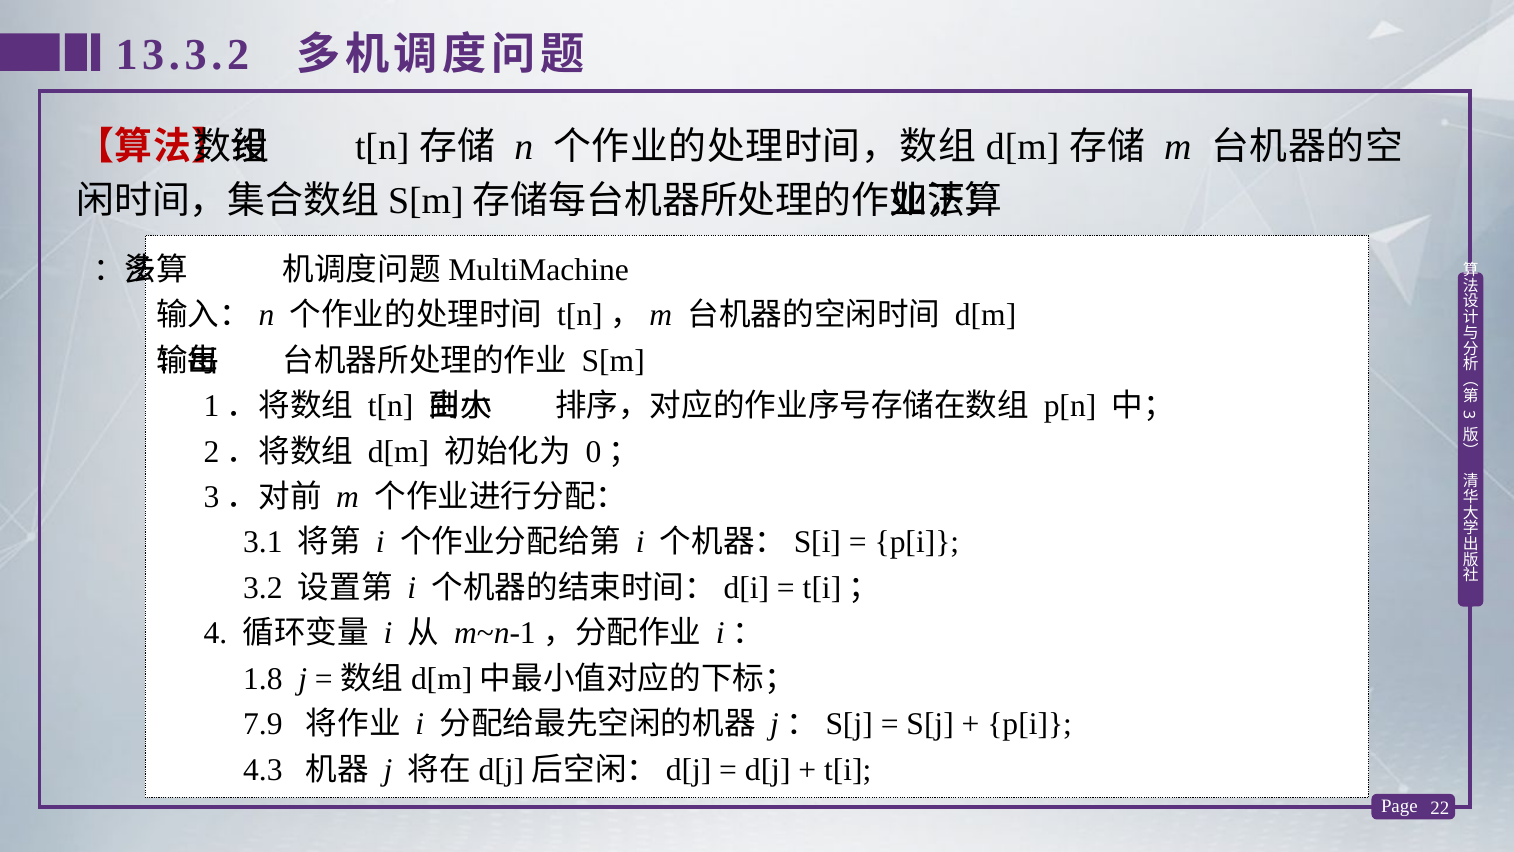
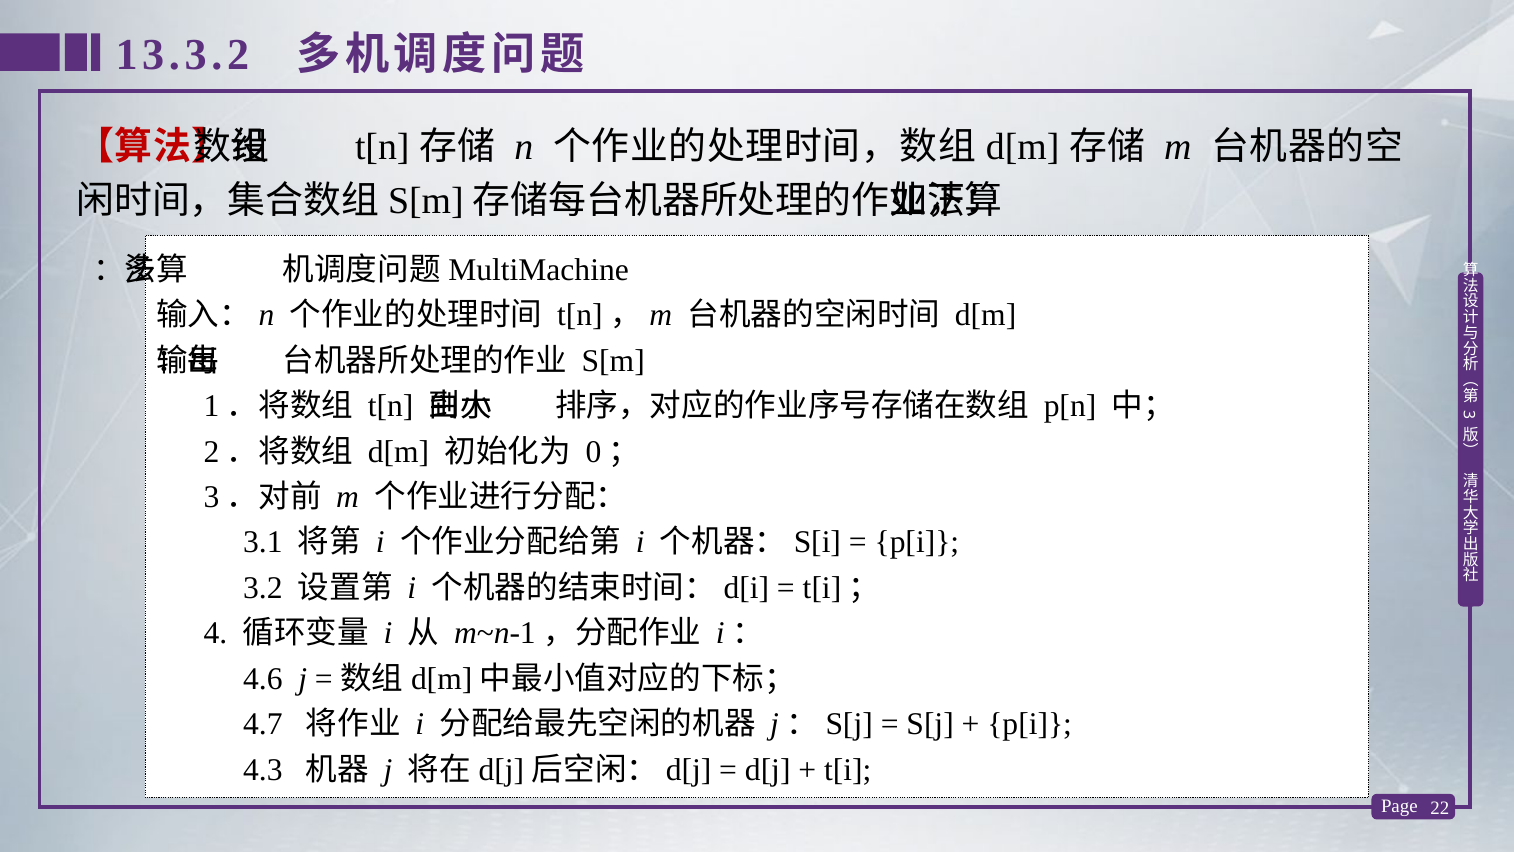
1.8: 1.8 -> 4.6 (263, 679)
7.9: 7.9 -> 4.7 (263, 724)
